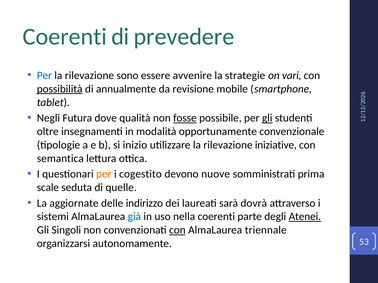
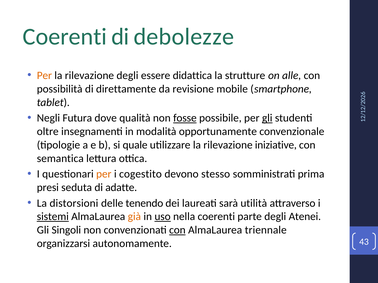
prevedere: prevedere -> debolezze (184, 37)
Per colour: blue -> orange (44, 76)
rilevazione sono: sono -> degli (127, 76)
avvenire: avvenire -> didattica (192, 76)
strategie: strategie -> strutture (245, 76)
vari: vari -> alle (292, 76)
possibilità underline: present -> none (60, 89)
annualmente: annualmente -> direttamente (126, 89)
inizio: inizio -> quale (135, 145)
nuove: nuove -> stesso (216, 174)
scale: scale -> presi (48, 188)
quelle: quelle -> adatte (121, 188)
aggiornate: aggiornate -> distorsioni (74, 203)
indirizzo: indirizzo -> tenendo (144, 203)
dovrà: dovrà -> utilità (254, 203)
sistemi underline: none -> present (53, 217)
già colour: blue -> orange (134, 217)
uso underline: none -> present (163, 217)
Atenei underline: present -> none (305, 217)
53: 53 -> 43 (364, 242)
